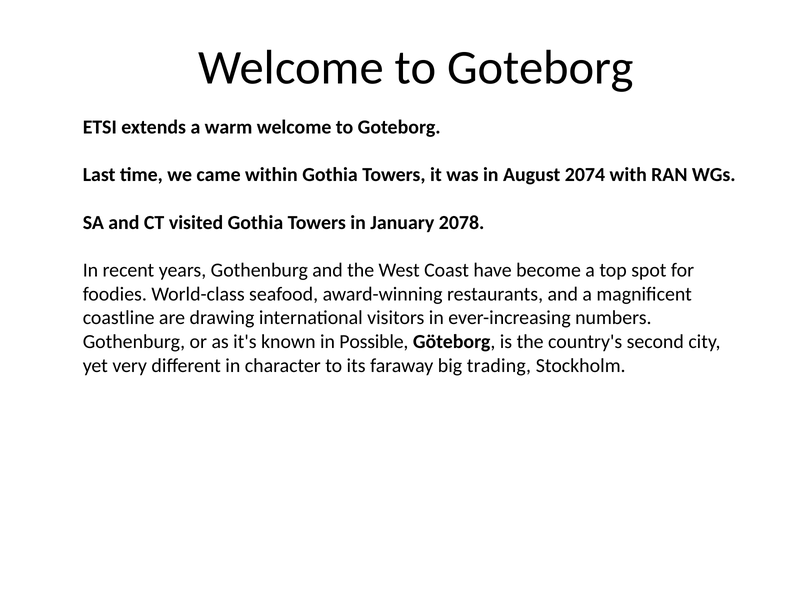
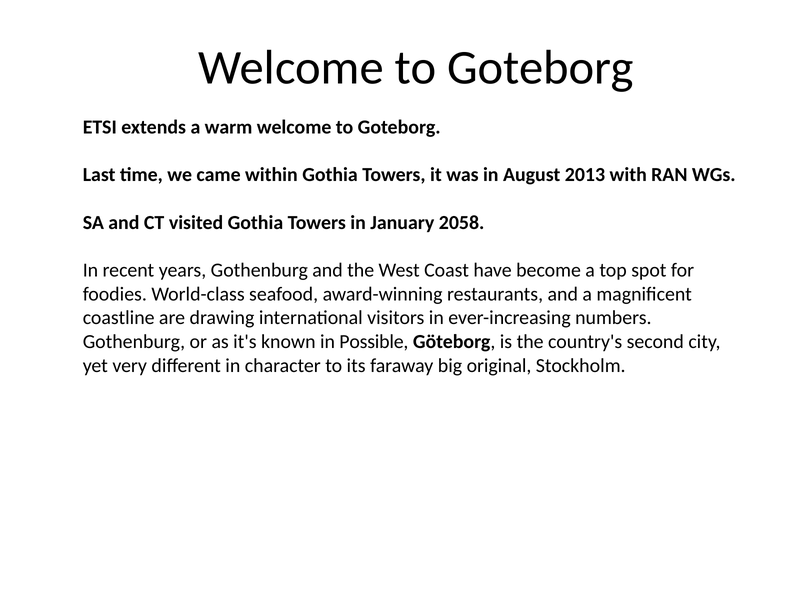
2074: 2074 -> 2013 (585, 175)
2078: 2078 -> 2058 (462, 223)
trading: trading -> original (499, 366)
